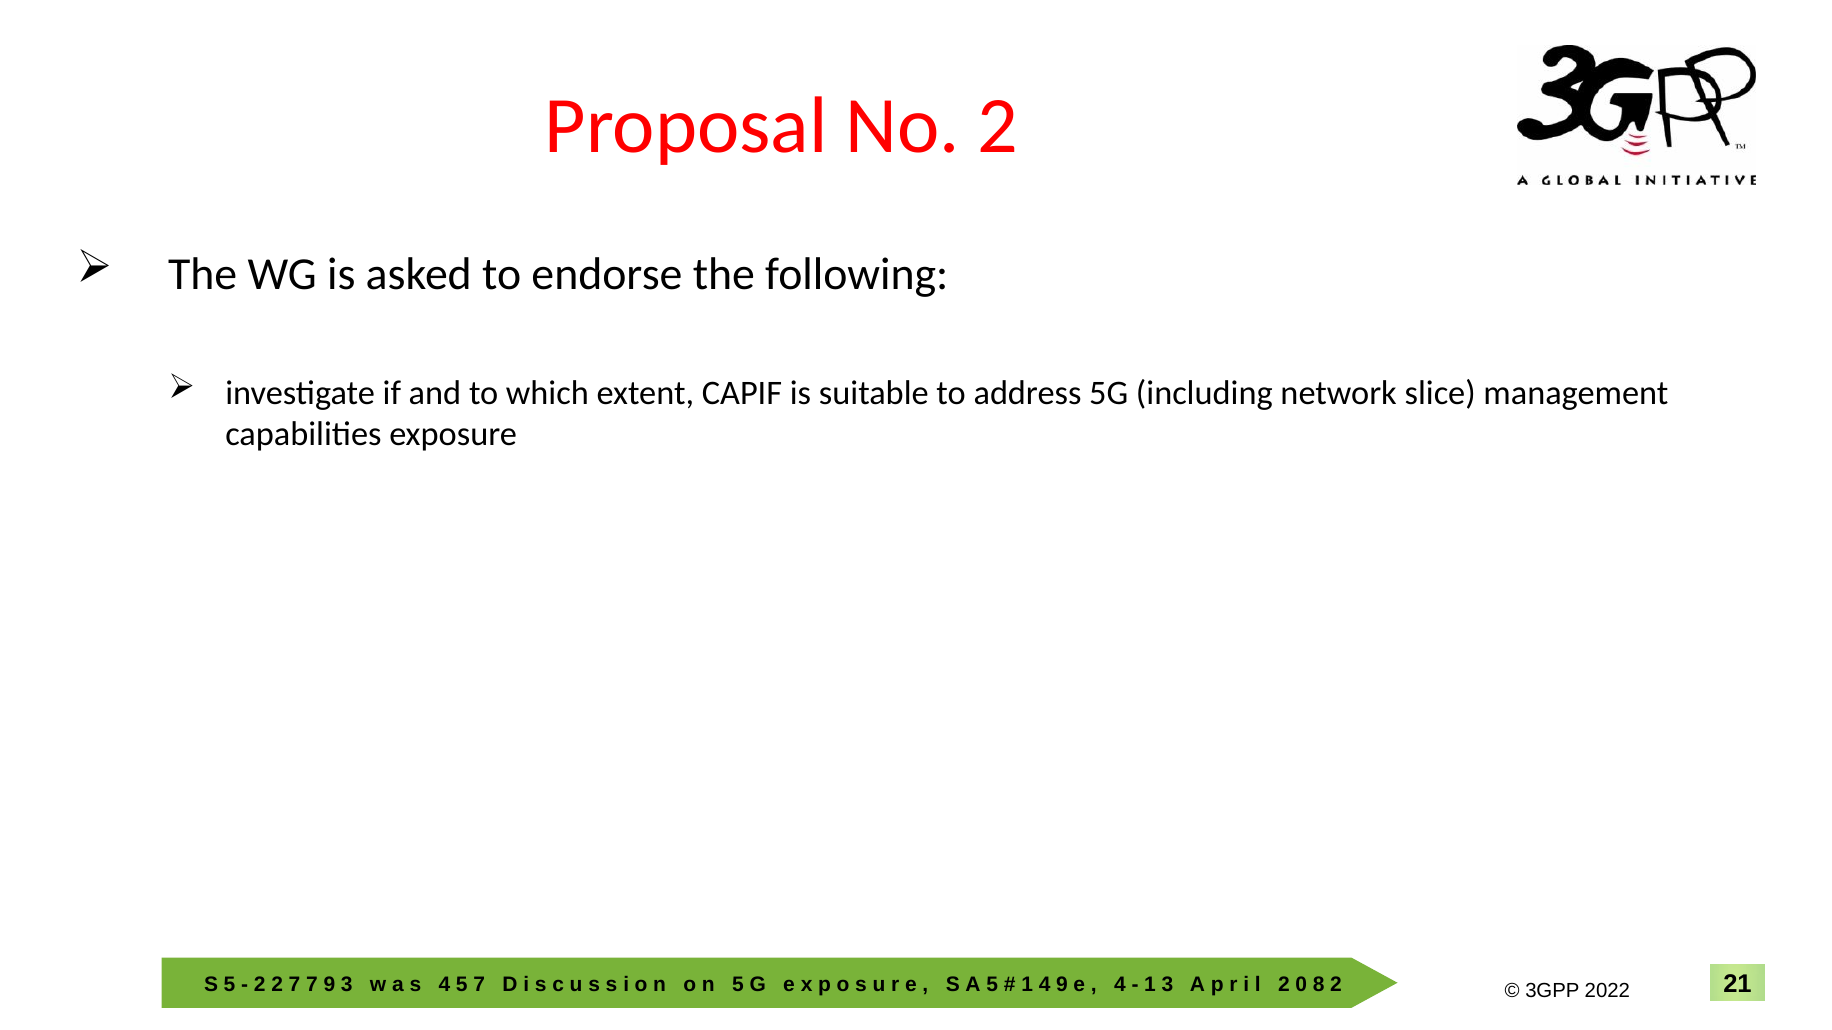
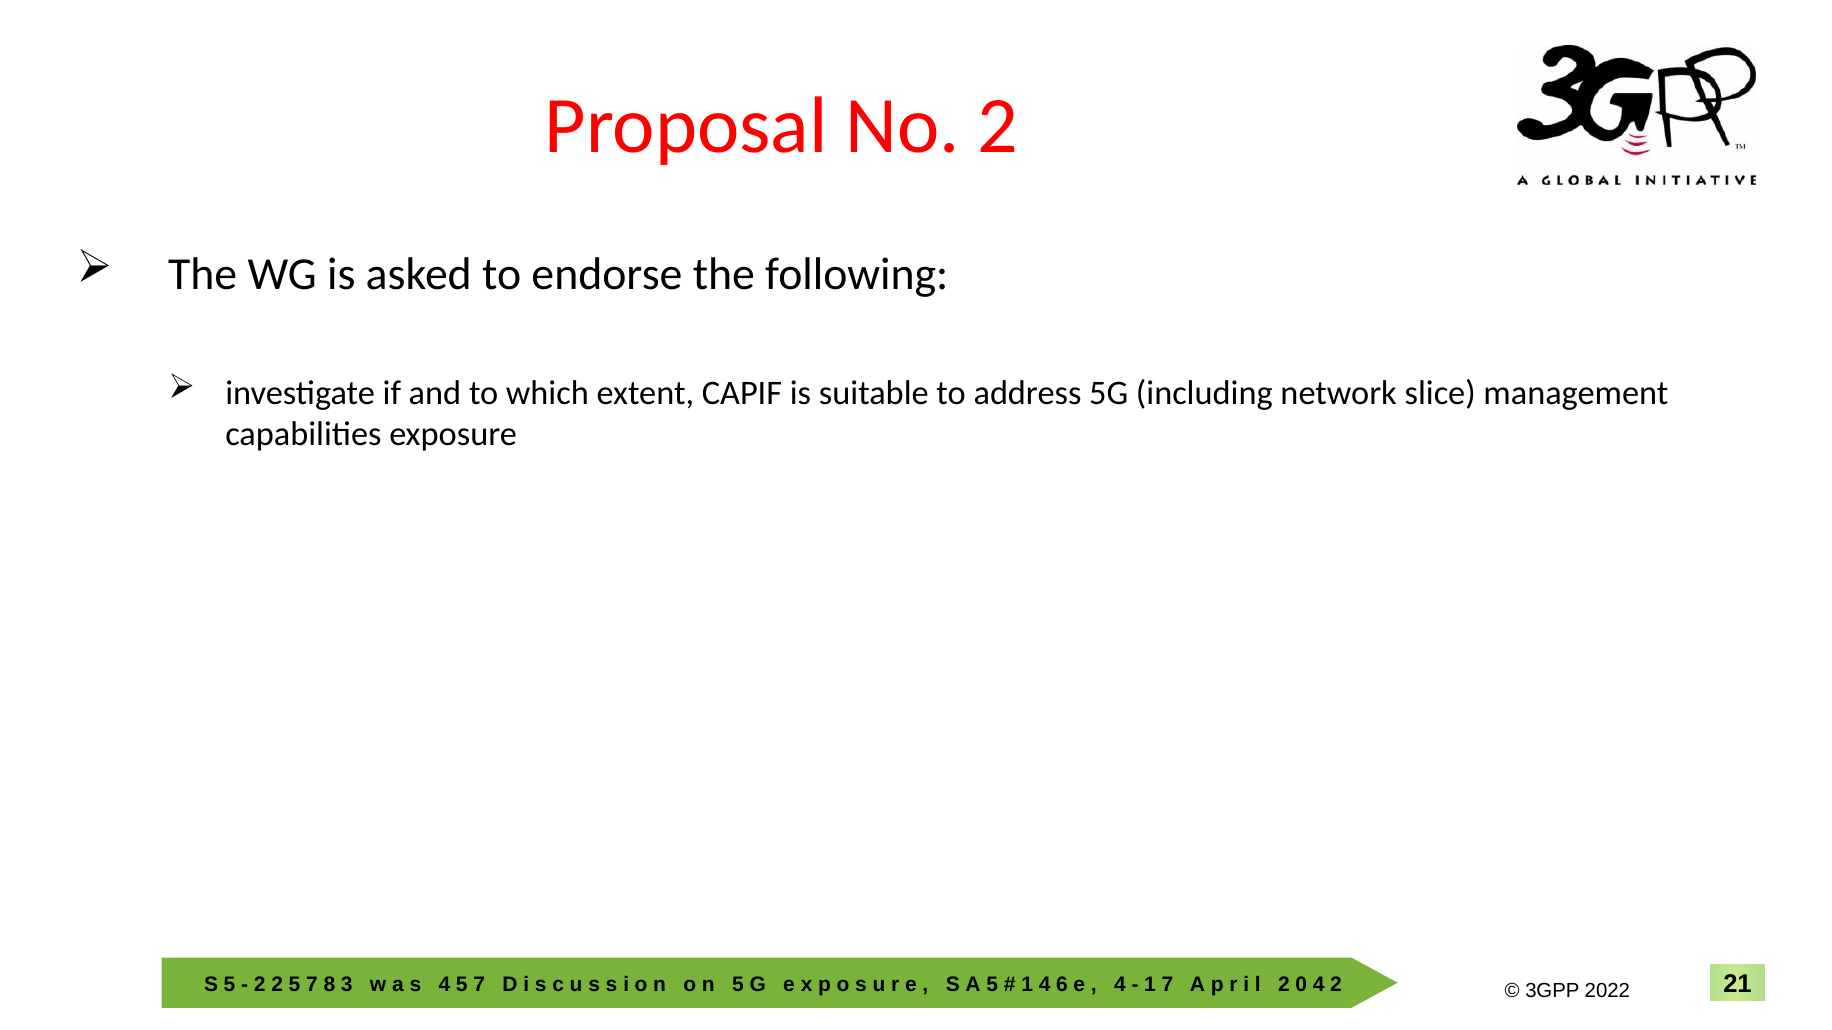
2 7: 7 -> 5 (295, 985)
9: 9 -> 8 (329, 985)
9: 9 -> 6 (1062, 985)
3: 3 -> 7 (1167, 985)
8: 8 -> 4 (1319, 985)
